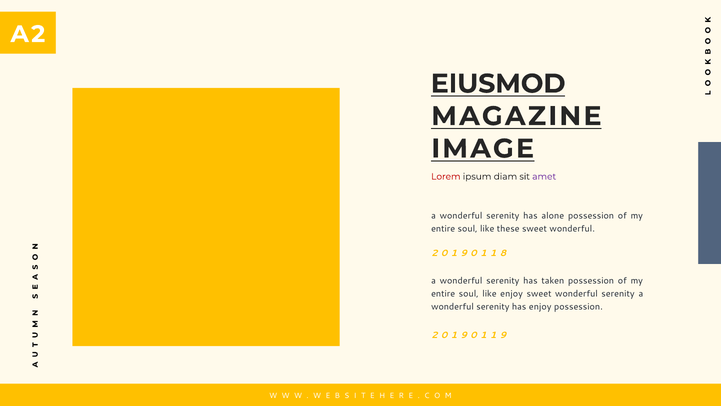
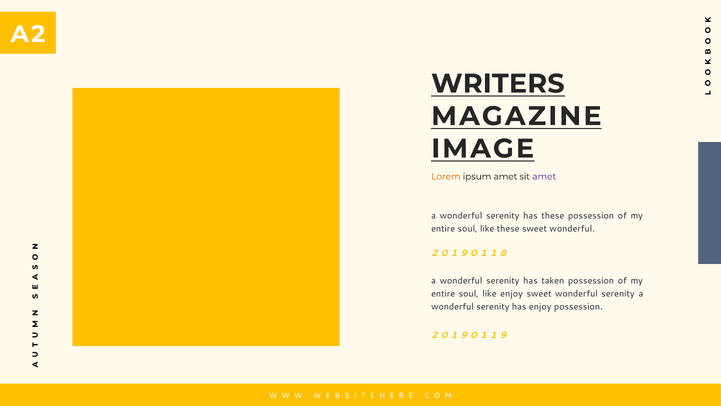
EIUSMOD: EIUSMOD -> WRITERS (498, 84)
Lorem colour: red -> orange (446, 176)
ipsum diam: diam -> amet (505, 176)
has alone: alone -> these (553, 216)
